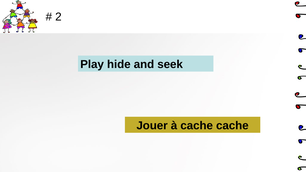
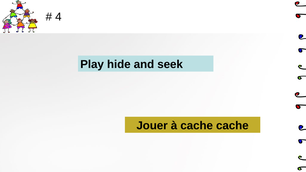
2: 2 -> 4 (58, 17)
